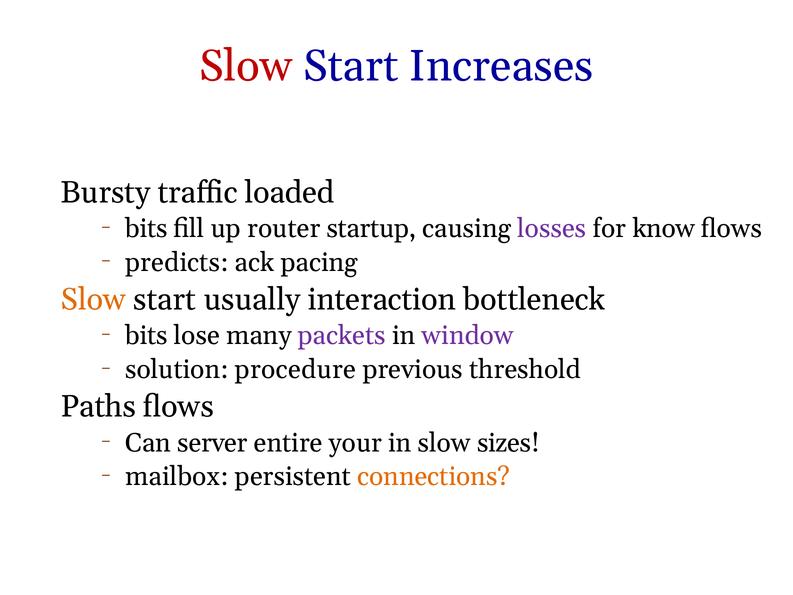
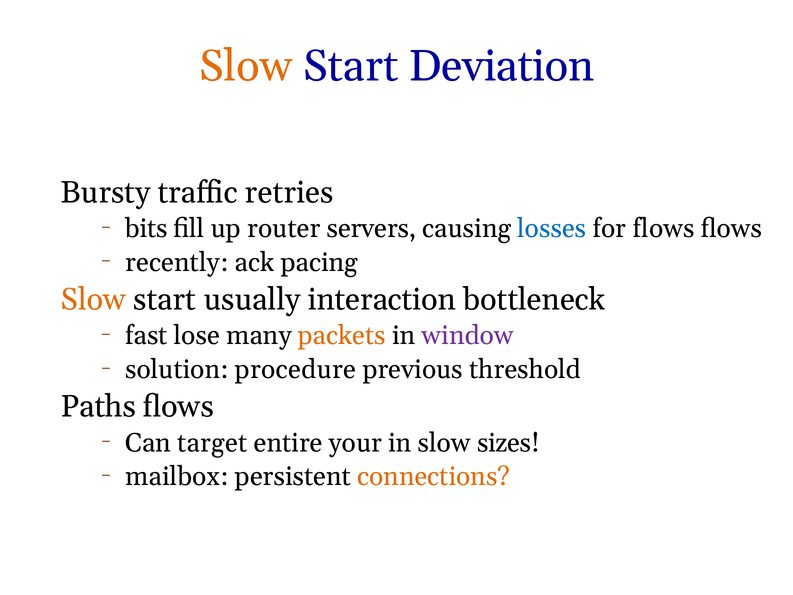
Slow colour: red -> orange (246, 66)
Increases: Increases -> Deviation (501, 66)
loaded: loaded -> retries (289, 192)
startup: startup -> servers (371, 228)
losses colour: purple -> blue (552, 228)
for know: know -> flows (664, 228)
predicts: predicts -> recently (177, 262)
bits: bits -> fast (146, 336)
packets colour: purple -> orange (342, 336)
server: server -> target (212, 443)
